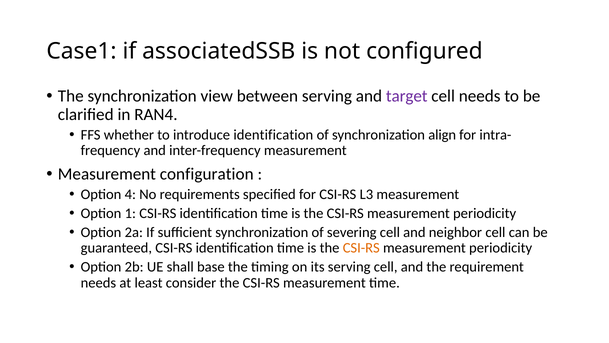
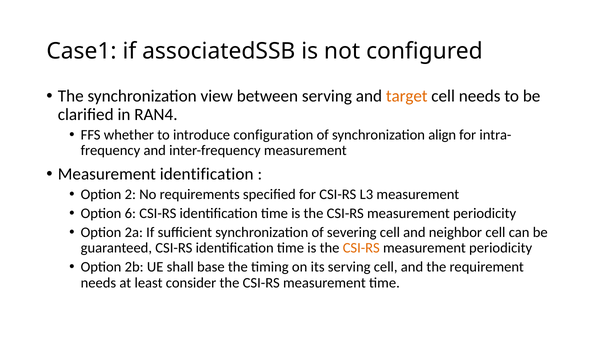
target colour: purple -> orange (407, 96)
introduce identification: identification -> configuration (273, 135)
Measurement configuration: configuration -> identification (207, 174)
4: 4 -> 2 (130, 194)
1: 1 -> 6 (130, 213)
